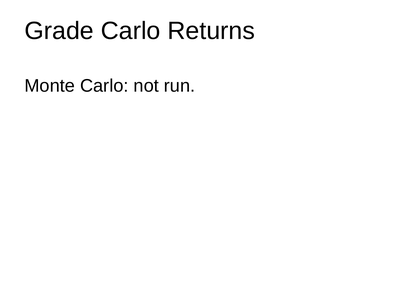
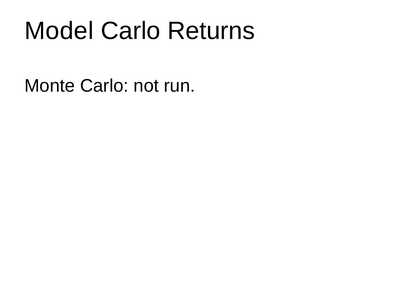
Grade: Grade -> Model (59, 31)
